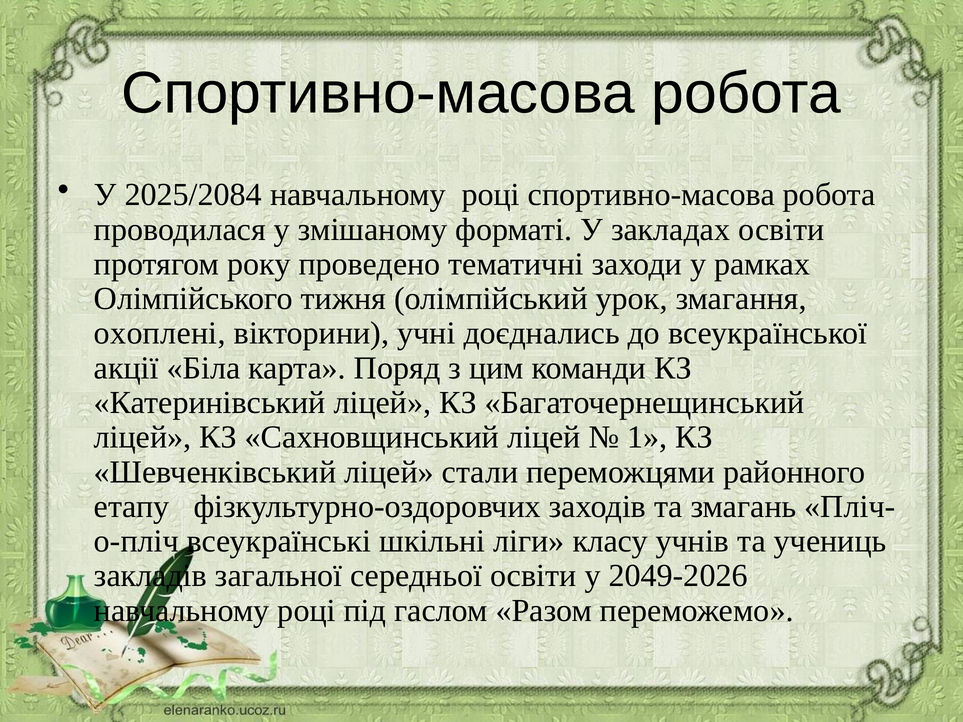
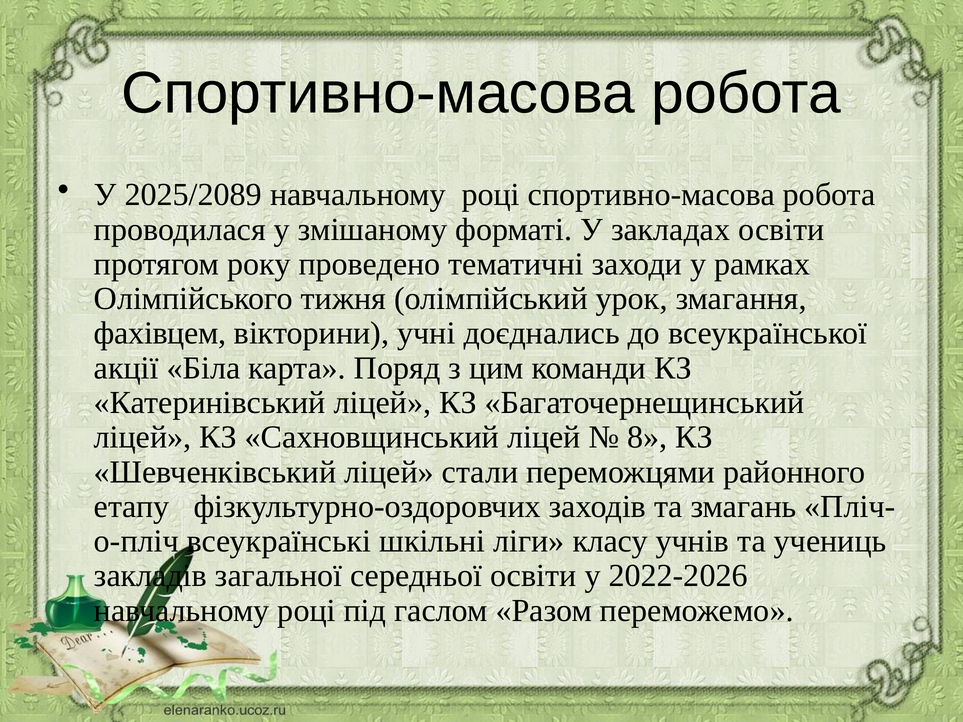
2025/2084: 2025/2084 -> 2025/2089 (193, 195)
охоплені: охоплені -> фахівцем (160, 333)
1: 1 -> 8 (647, 437)
2049-2026: 2049-2026 -> 2022-2026 (678, 576)
